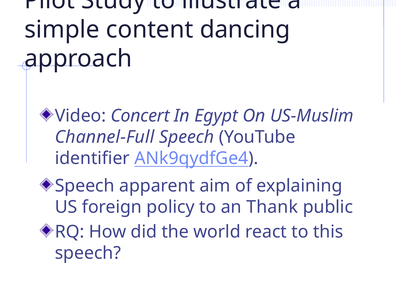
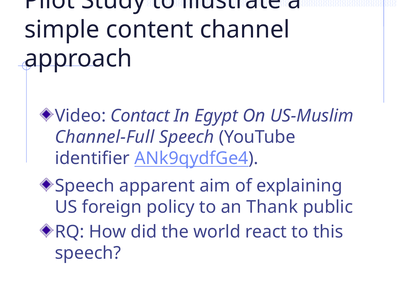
dancing: dancing -> channel (245, 29)
Concert: Concert -> Contact (140, 116)
